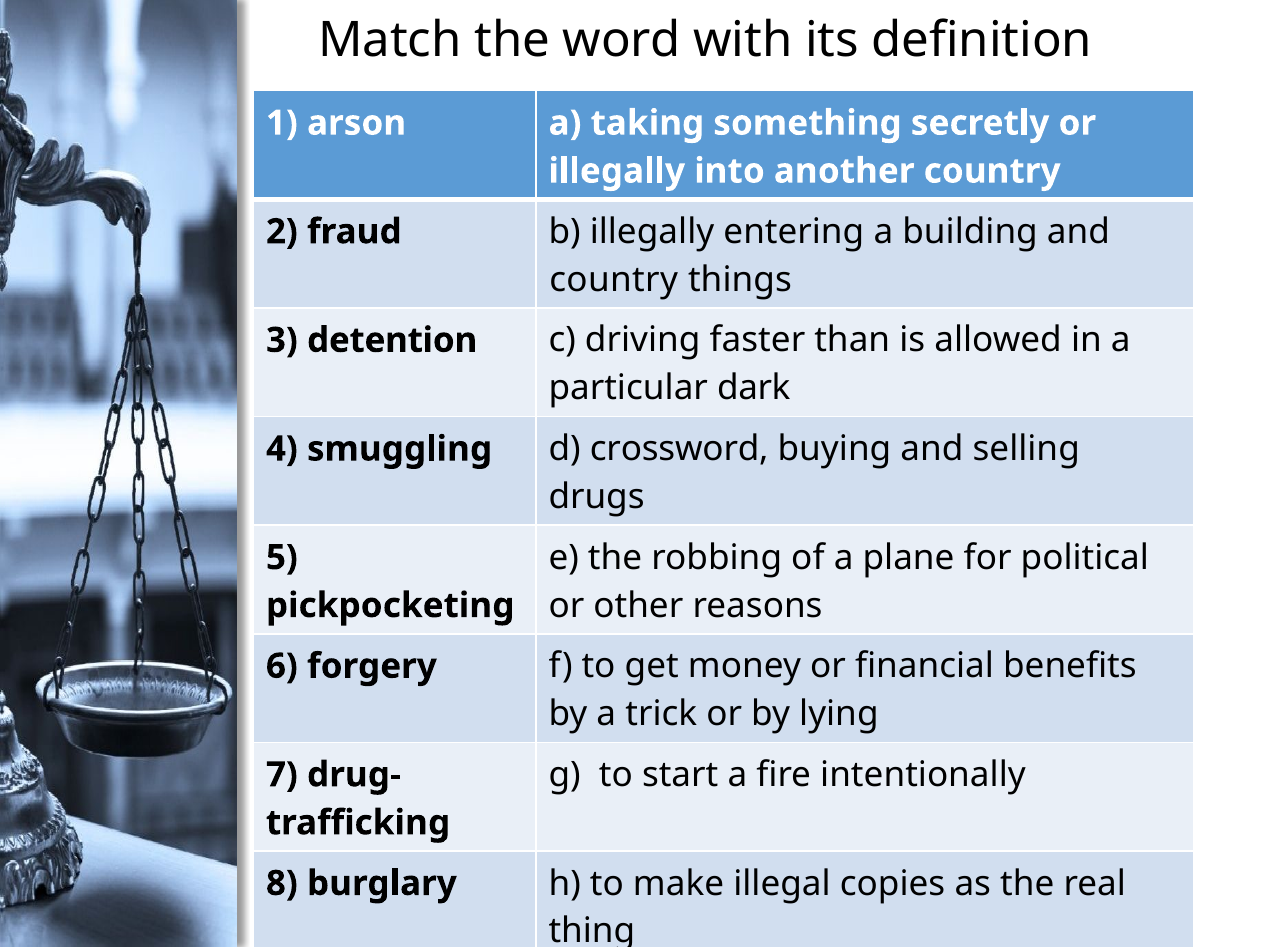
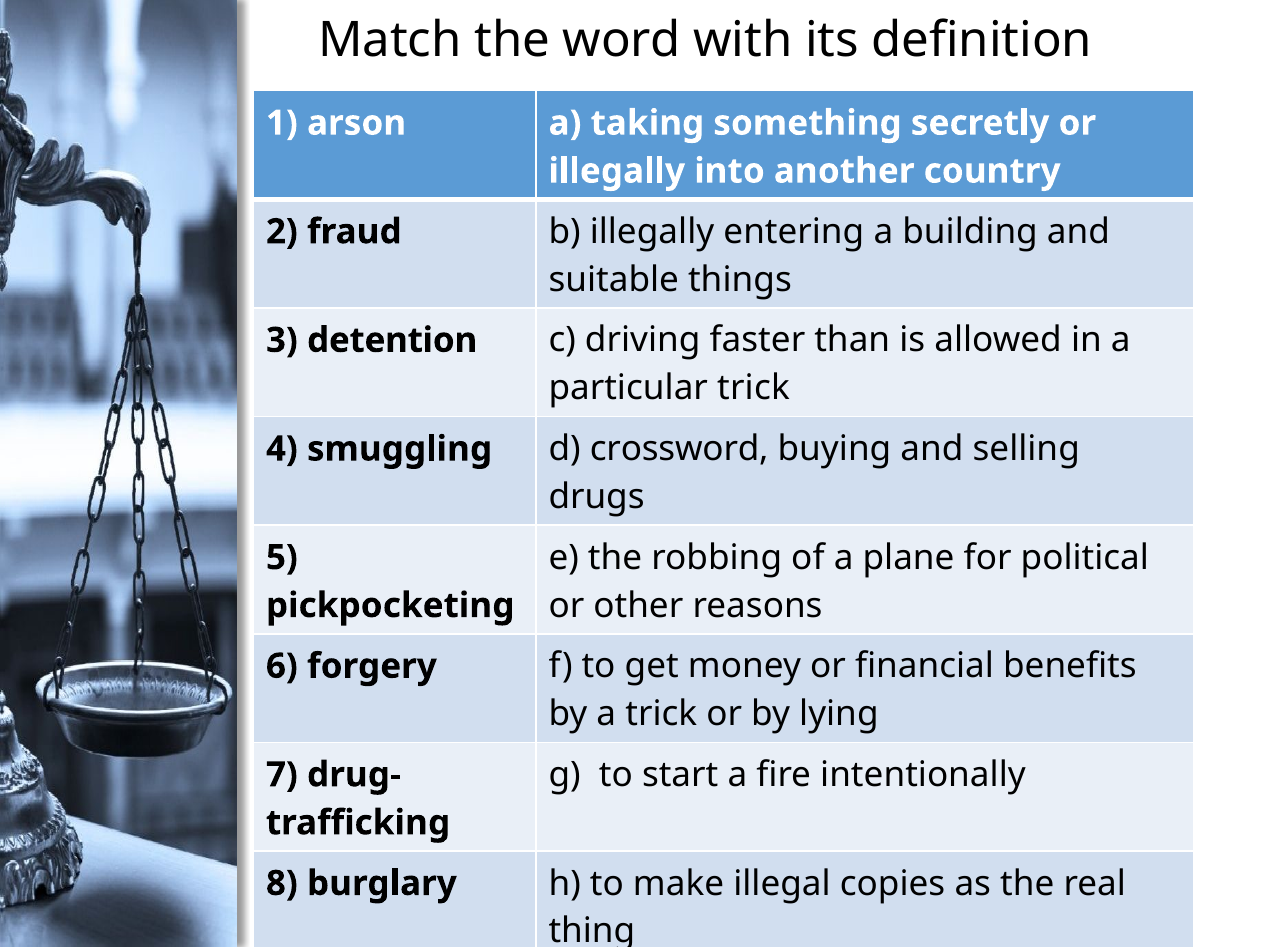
country: country -> suitable (614, 280)
particular dark: dark -> trick (753, 388)
